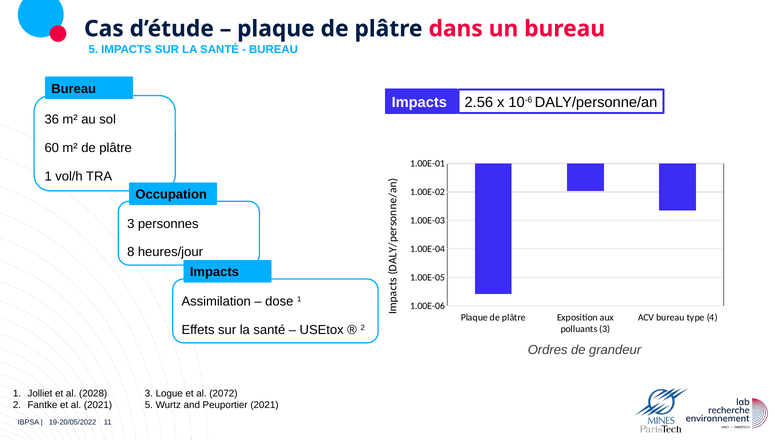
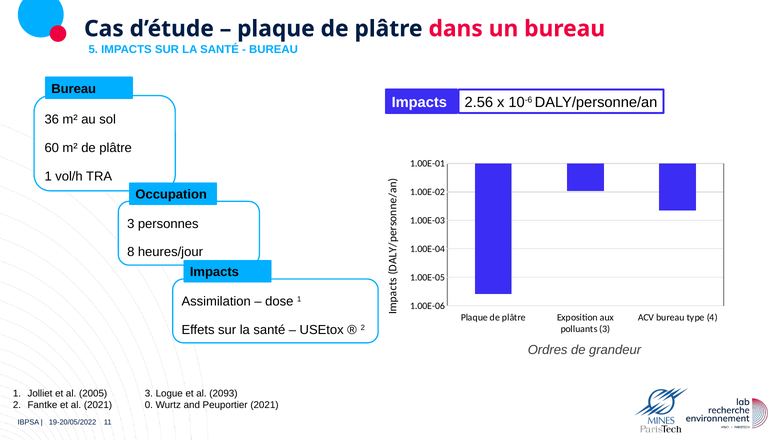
2028: 2028 -> 2005 (93, 393)
2072: 2072 -> 2093 (223, 393)
2021 5: 5 -> 0 (149, 405)
